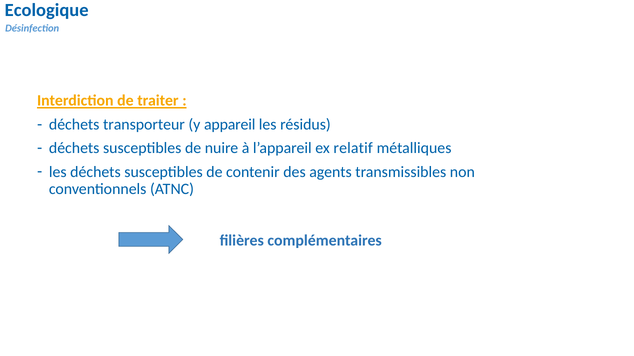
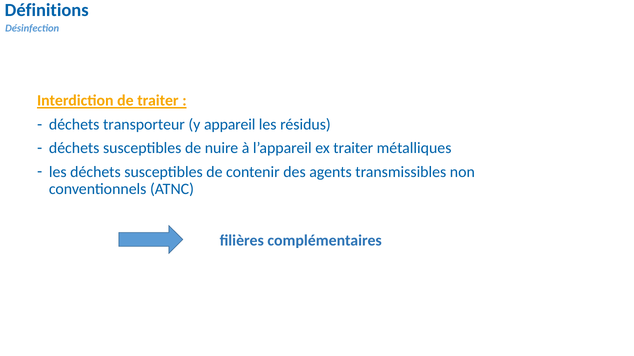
Ecologique: Ecologique -> Définitions (47, 10)
ex relatif: relatif -> traiter (353, 148)
